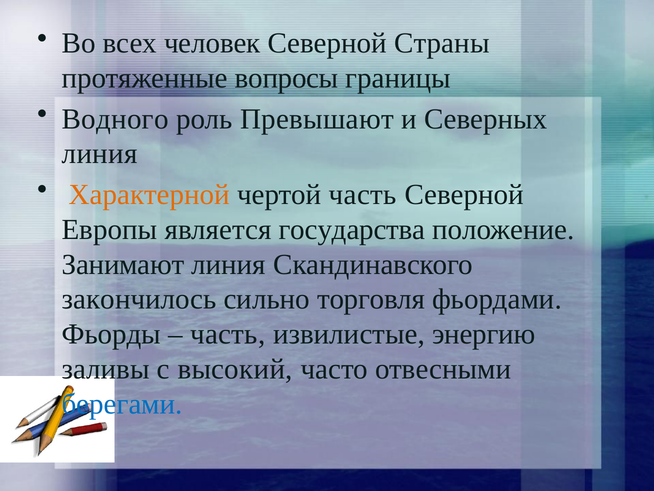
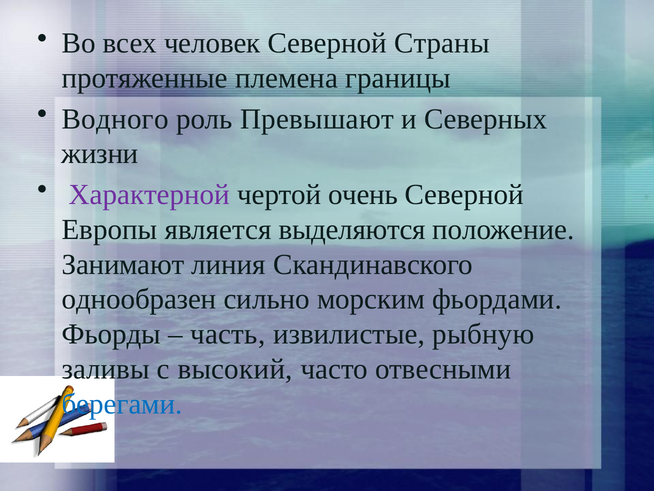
вопросы: вопросы -> племена (287, 78)
линия: линия -> жизни (100, 154)
Характерной colour: orange -> purple (149, 194)
чертой часть: часть -> очень (363, 194)
государства: государства -> выделяются (352, 229)
закончилось: закончилось -> однообразен (139, 299)
торговля: торговля -> морским (371, 299)
энергию: энергию -> рыбную (483, 334)
